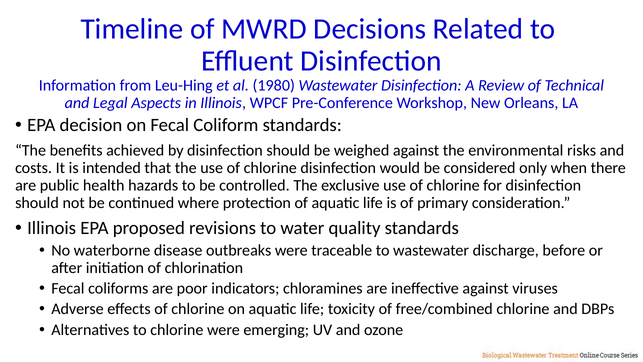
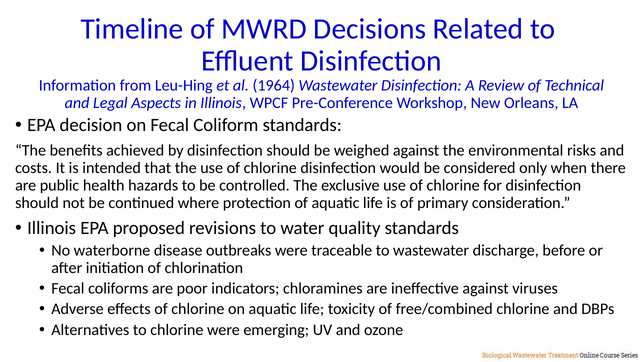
1980: 1980 -> 1964 (274, 86)
